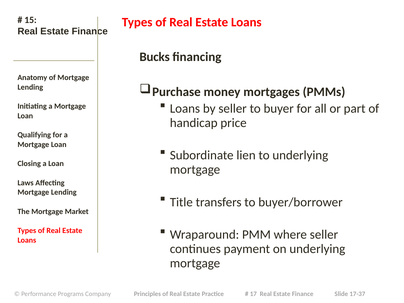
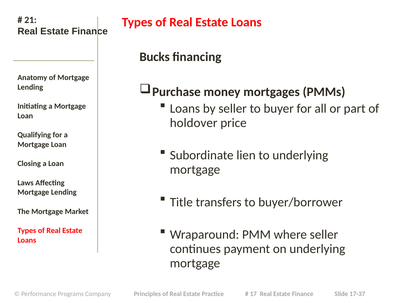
15: 15 -> 21 (31, 20)
handicap: handicap -> holdover (194, 123)
